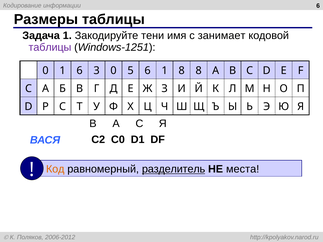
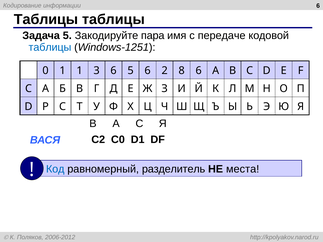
Размеры: Размеры -> Таблицы (46, 19)
Задача 1: 1 -> 5 (67, 36)
тени: тени -> пара (153, 36)
занимает: занимает -> передаче (222, 36)
таблицы colour: purple -> blue (50, 47)
1 6: 6 -> 1 (80, 71)
3 0: 0 -> 6 (114, 71)
6 1: 1 -> 2 (165, 71)
8 8: 8 -> 6 (199, 71)
Код colour: orange -> blue (55, 169)
разделитель underline: present -> none (174, 169)
